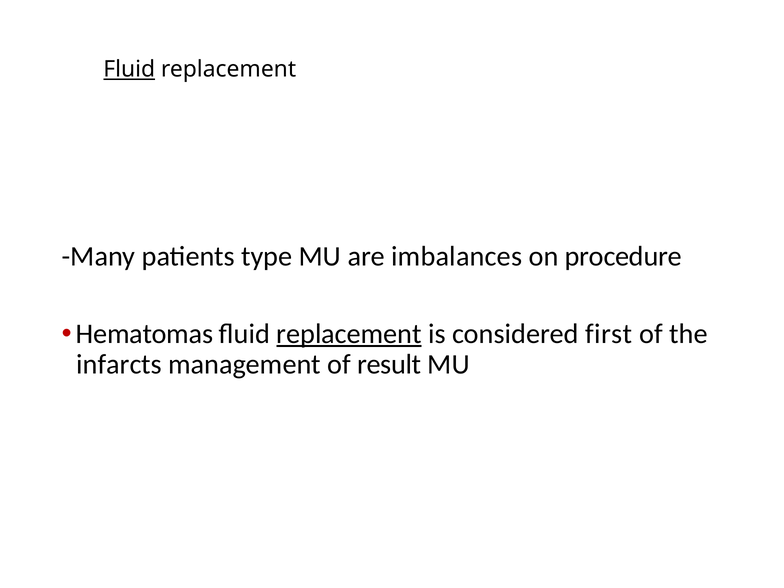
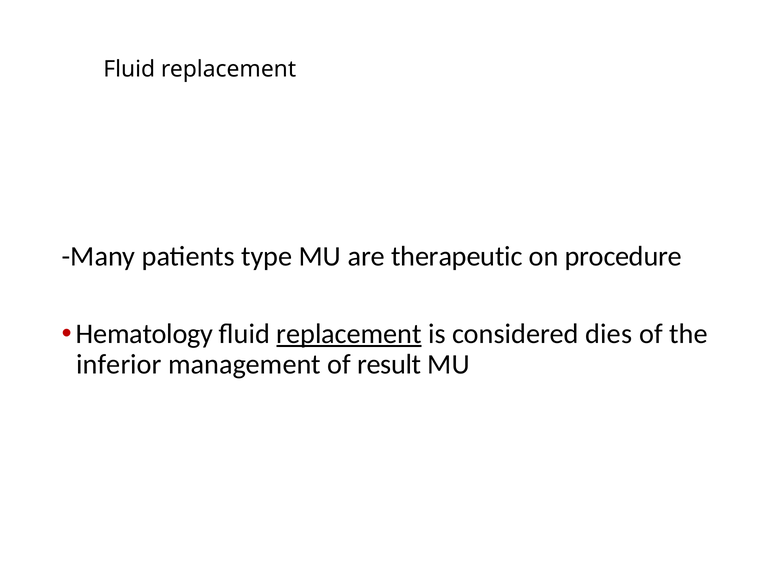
Fluid underline: present -> none (129, 69)
imbalances: imbalances -> therapeutic (457, 256)
Hematomas: Hematomas -> Hematology (145, 334)
first: first -> dies (609, 334)
infarcts: infarcts -> inferior (119, 364)
